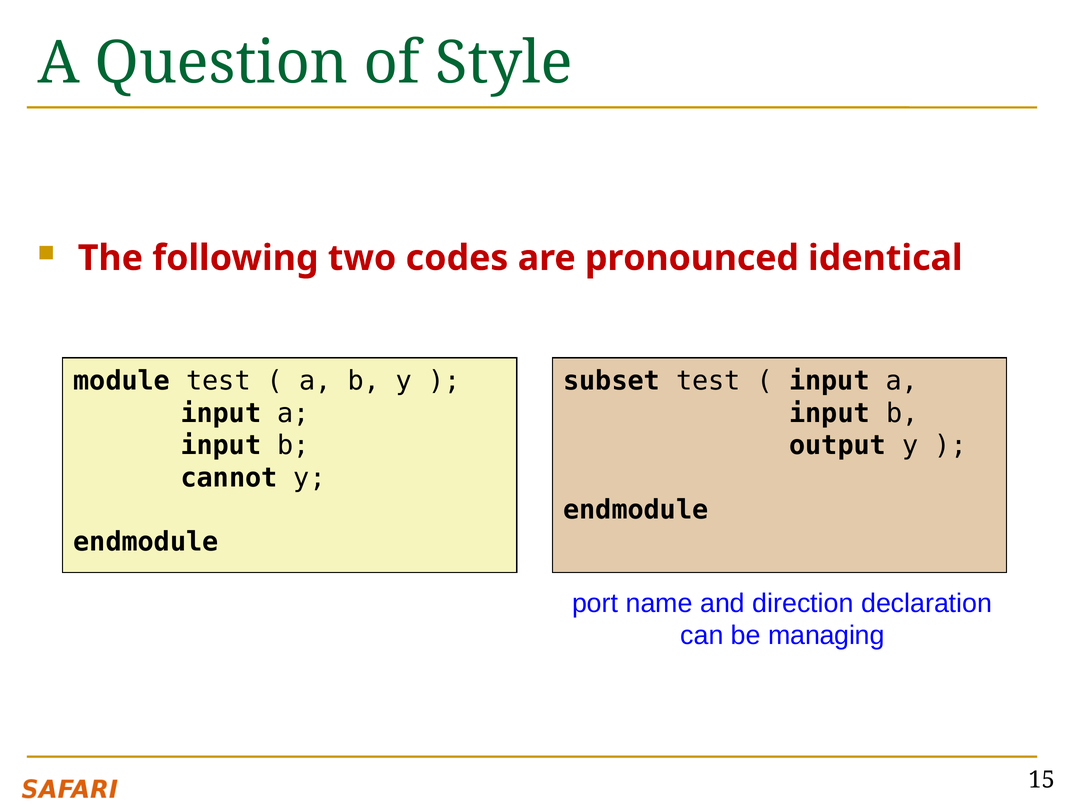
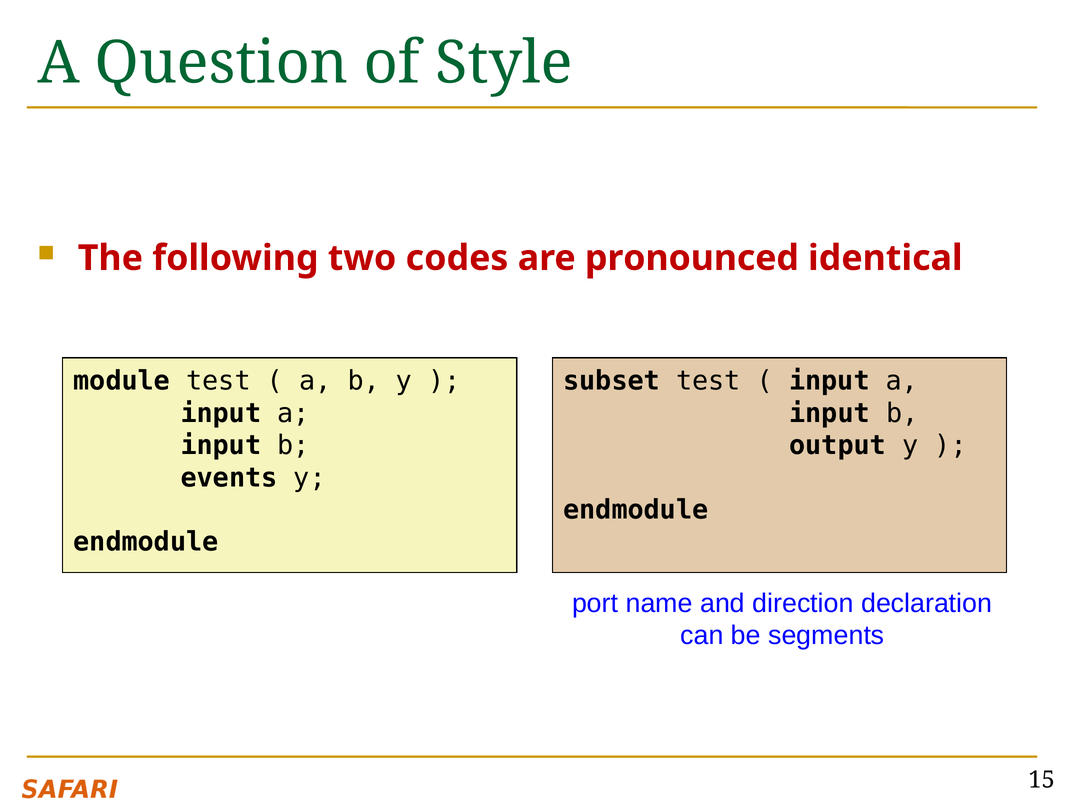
cannot: cannot -> events (229, 478)
managing: managing -> segments (826, 635)
